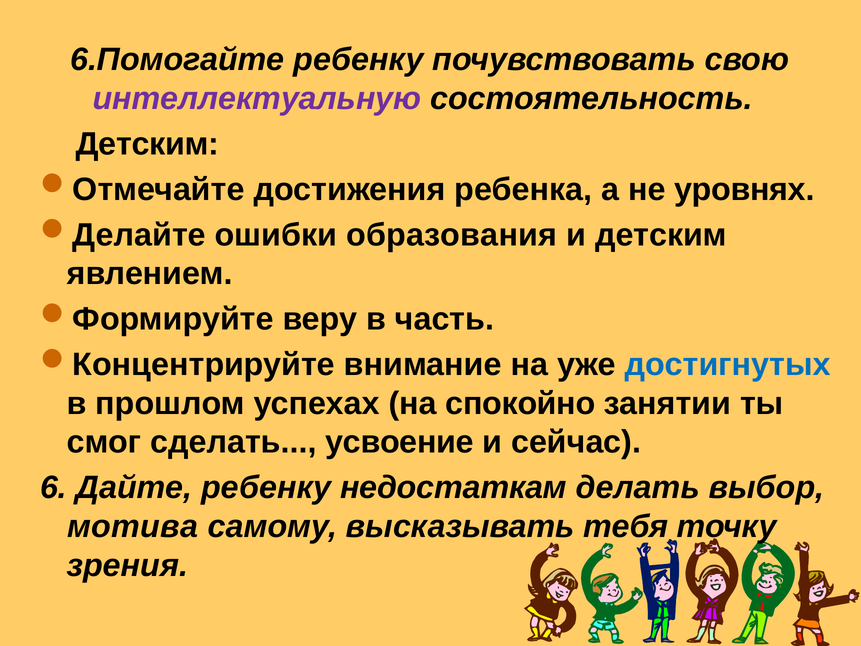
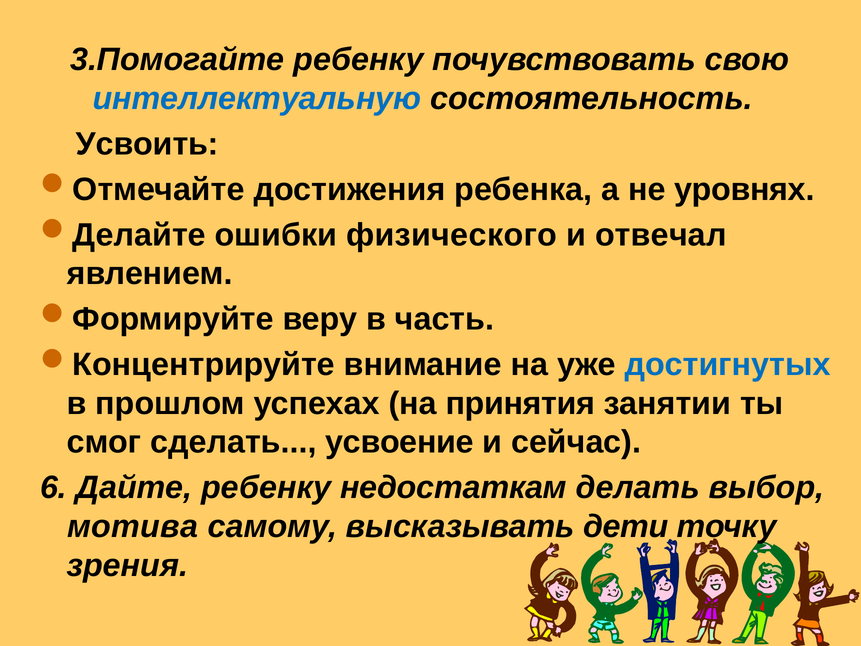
6.Помогайте: 6.Помогайте -> 3.Помогайте (177, 60)
интеллектуальную colour: purple -> blue (257, 98)
Детским: Детским -> Усвоить (147, 144)
образования: образования -> физического (452, 235)
и детским: детским -> отвечал (661, 235)
спокойно: спокойно -> принятия (520, 403)
тебя: тебя -> дети (626, 526)
